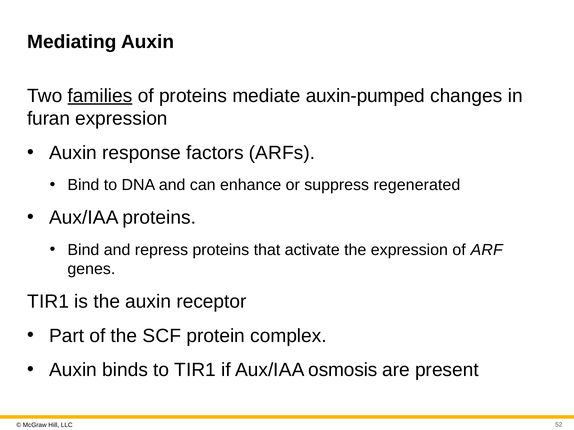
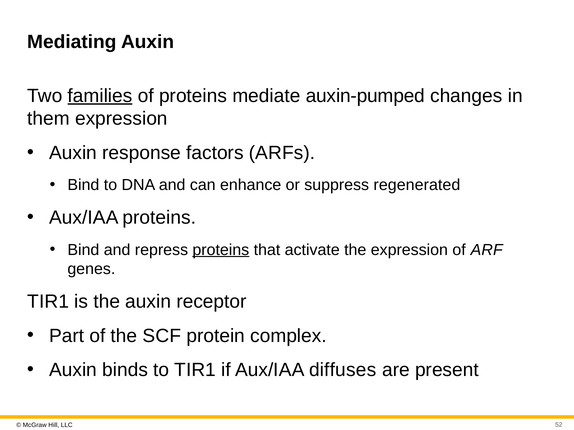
furan: furan -> them (49, 119)
proteins underline: none -> present (221, 250)
osmosis: osmosis -> diffuses (343, 370)
